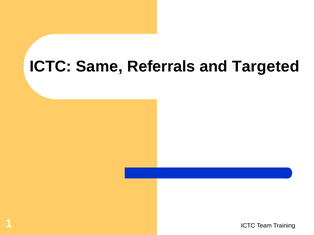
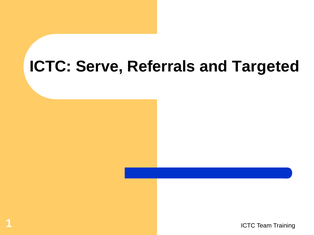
Same: Same -> Serve (99, 67)
